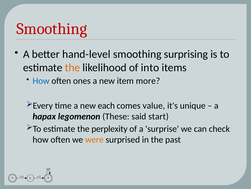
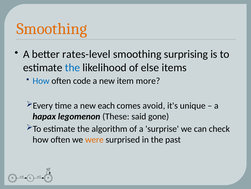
Smoothing colour: red -> orange (52, 29)
hand-level: hand-level -> rates-level (86, 54)
the colour: orange -> blue (72, 67)
into: into -> else (150, 67)
ones: ones -> code (82, 81)
value: value -> avoid (154, 105)
start: start -> gone (159, 116)
perplexity: perplexity -> algorithm (109, 128)
